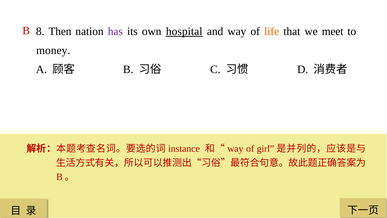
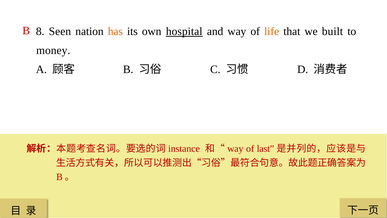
Then: Then -> Seen (60, 31)
has colour: purple -> orange (115, 31)
meet: meet -> built (332, 31)
girl: girl -> last (265, 149)
